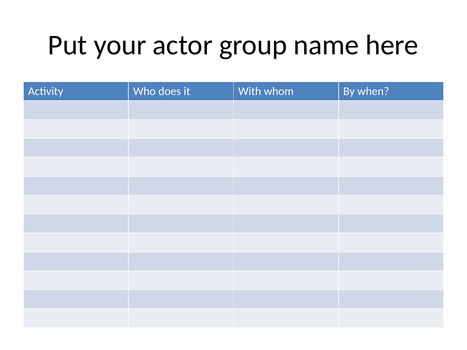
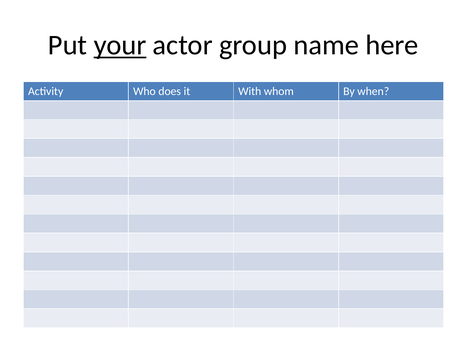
your underline: none -> present (120, 45)
